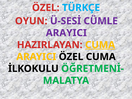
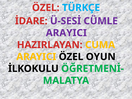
OYUN: OYUN -> İDARE (31, 21)
CUMA underline: present -> none (100, 45)
ÖZEL CUMA: CUMA -> OYUN (101, 57)
